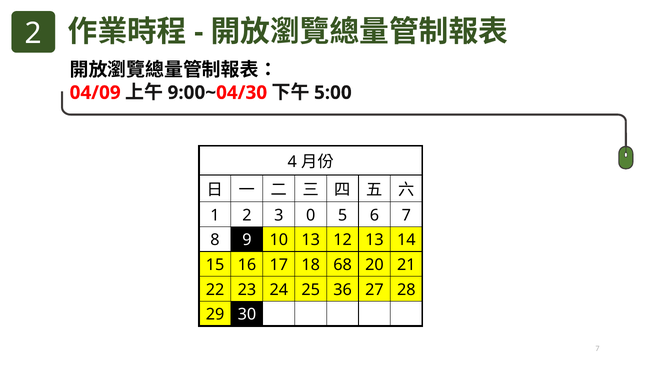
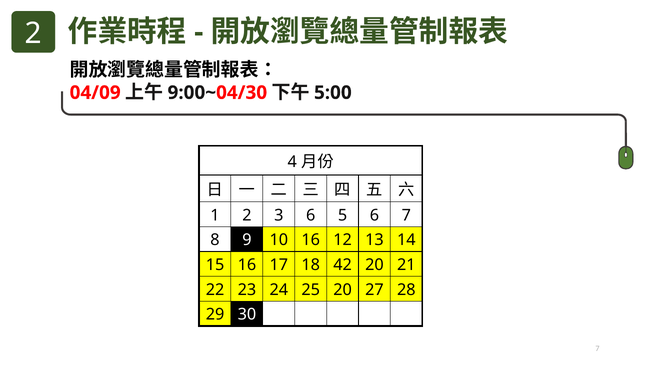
3 0: 0 -> 6 (311, 215)
10 13: 13 -> 16 (311, 240)
68: 68 -> 42 (343, 265)
25 36: 36 -> 20 (343, 290)
